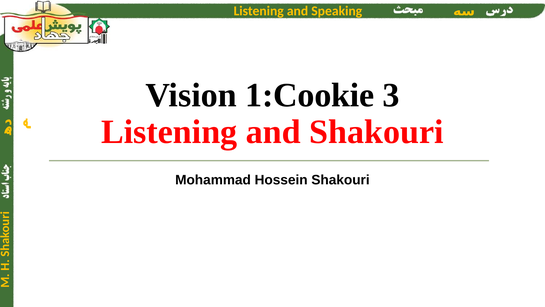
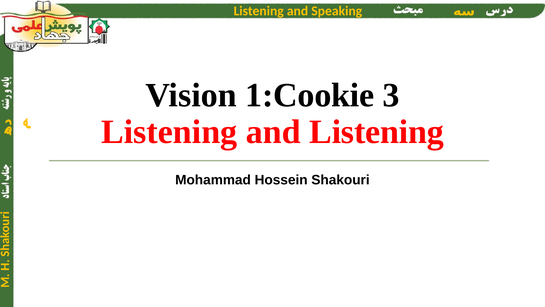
and Shakouri: Shakouri -> Listening (377, 132)
